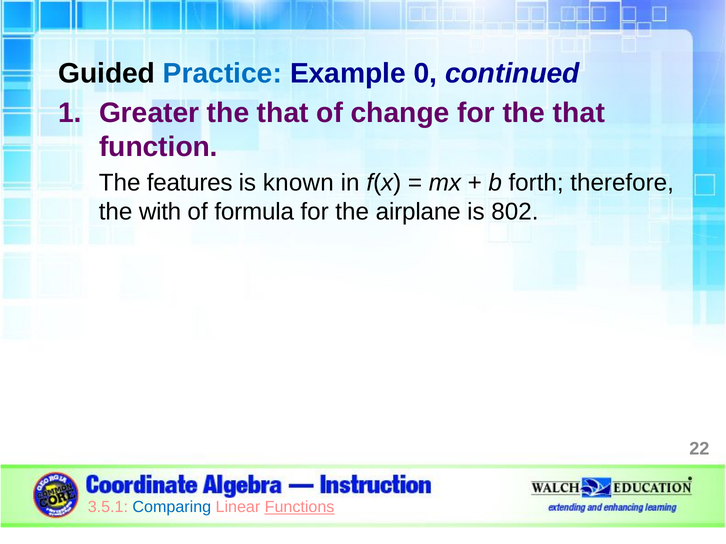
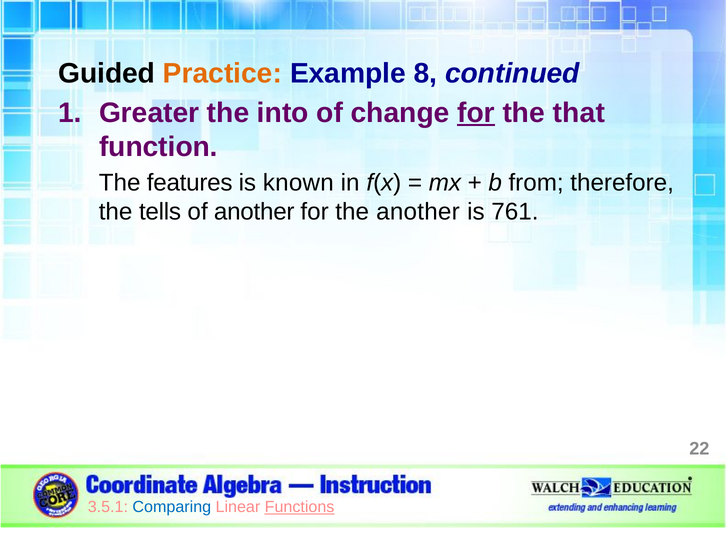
Practice colour: blue -> orange (223, 73)
0: 0 -> 8 (425, 73)
that: that -> into (283, 113)
for underline: none -> present (476, 113)
forth: forth -> from (536, 183)
with: with -> tells (160, 212)
of formula: formula -> another (254, 212)
the airplane: airplane -> another (418, 212)
802: 802 -> 761 (515, 212)
